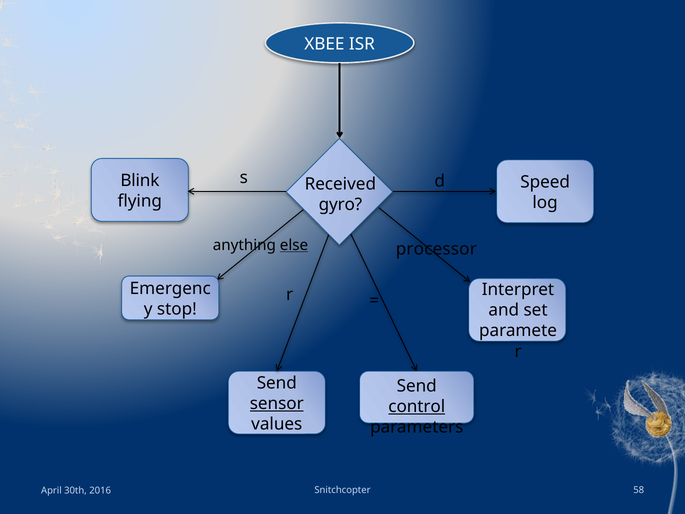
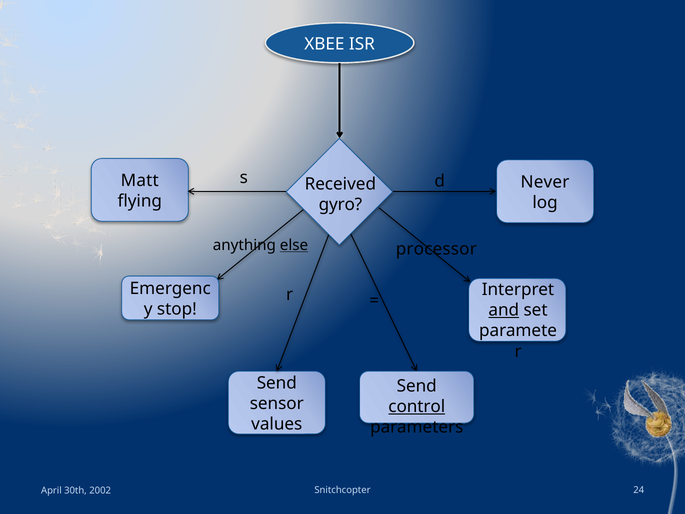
Blink: Blink -> Matt (140, 181)
Speed: Speed -> Never (545, 182)
and underline: none -> present (504, 310)
sensor underline: present -> none (277, 404)
58: 58 -> 24 (639, 490)
2016: 2016 -> 2002 (100, 490)
